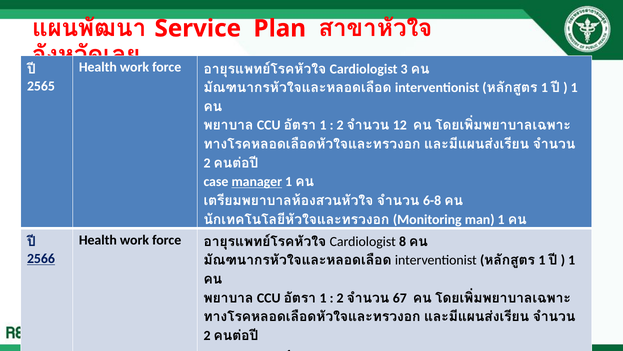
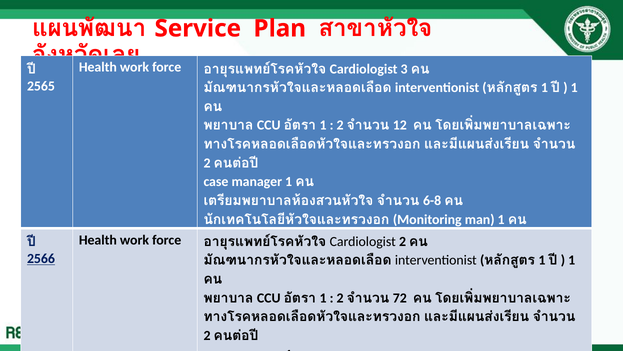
manager underline: present -> none (257, 182)
8: 8 -> 2 (403, 241)
67: 67 -> 72 (400, 298)
